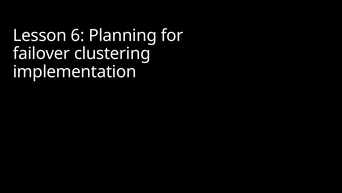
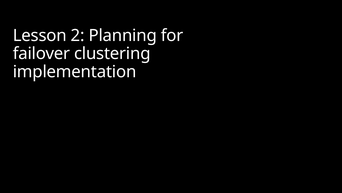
6: 6 -> 2 (78, 35)
